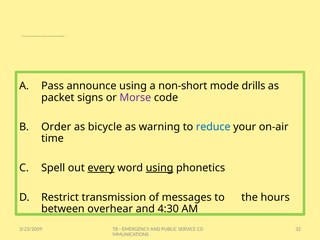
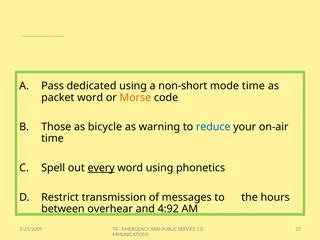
announce: announce -> dedicated (92, 86)
mode drills: drills -> time (253, 86)
packet signs: signs -> word (90, 97)
Morse colour: purple -> orange (135, 97)
Order: Order -> Those (56, 127)
using underline: present -> none (160, 168)
4:30: 4:30 -> 4:92 (168, 209)
